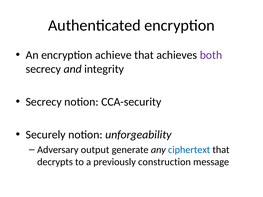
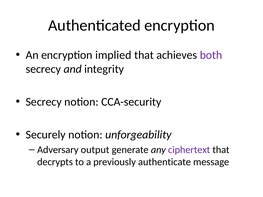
achieve: achieve -> implied (113, 55)
ciphertext colour: blue -> purple (189, 150)
construction: construction -> authenticate (165, 162)
